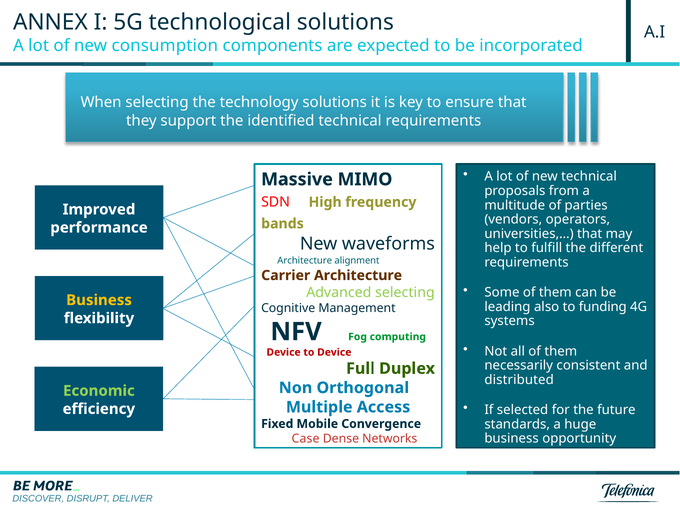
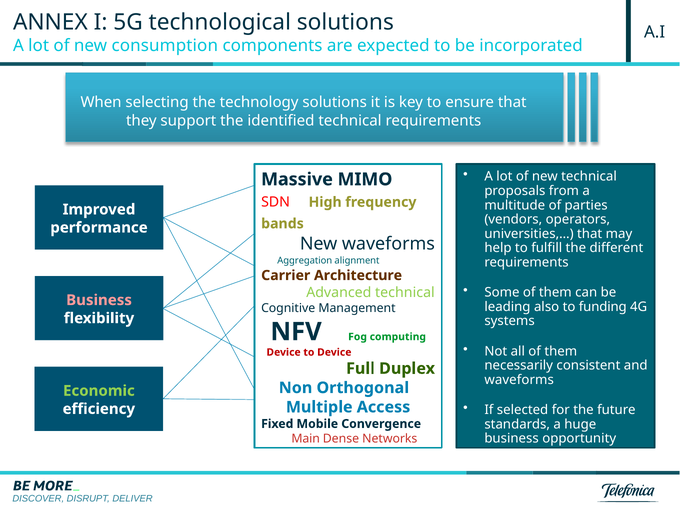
Architecture: Architecture -> Aggregation (305, 261)
Advanced selecting: selecting -> technical (405, 292)
Business colour: yellow -> pink (99, 300)
distributed: distributed -> waveforms (519, 380)
Case: Case -> Main (306, 439)
